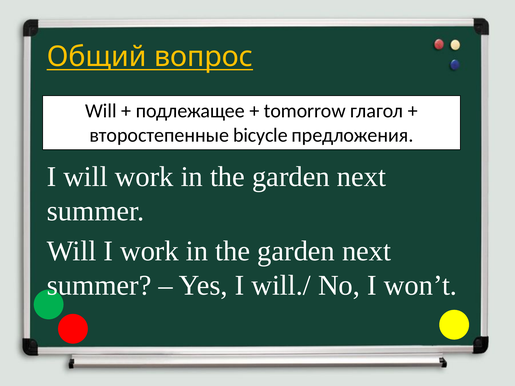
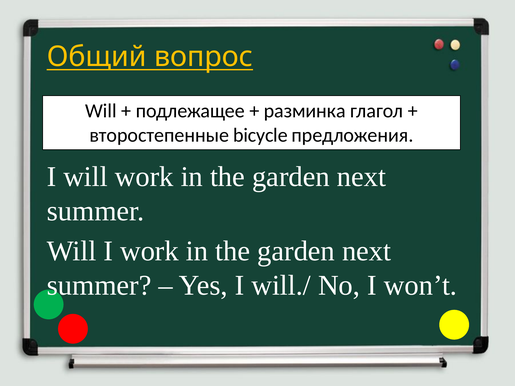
tomorrow: tomorrow -> разминка (305, 111)
